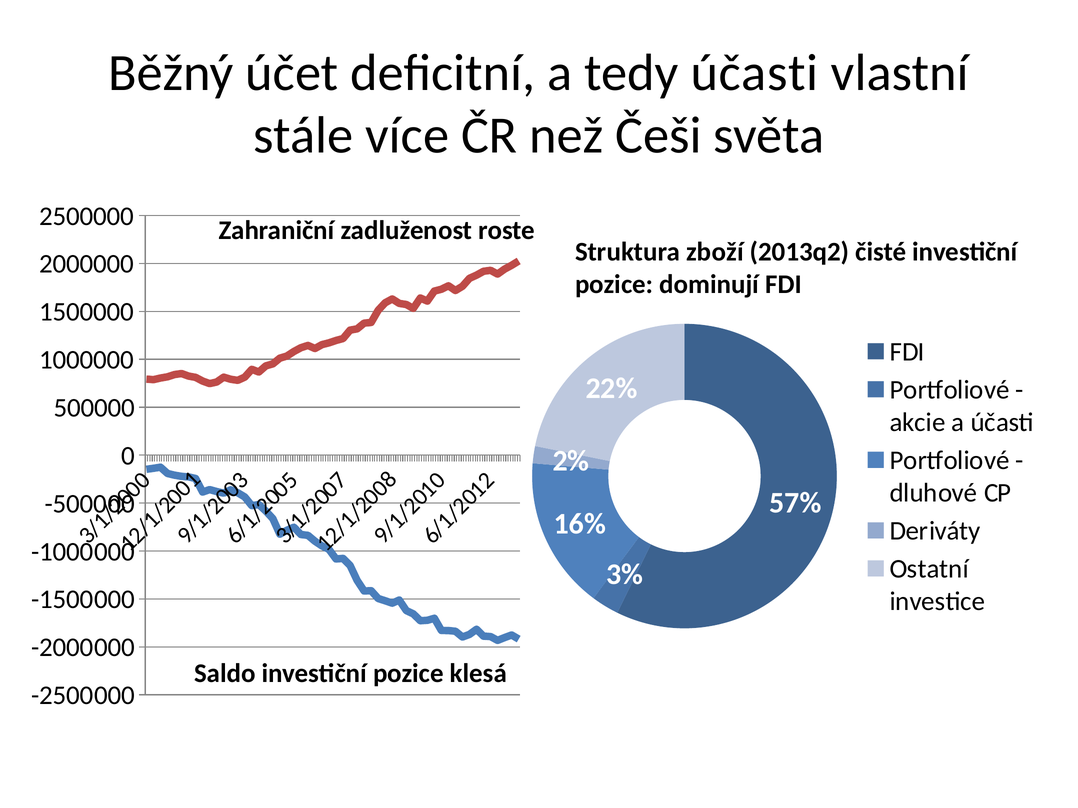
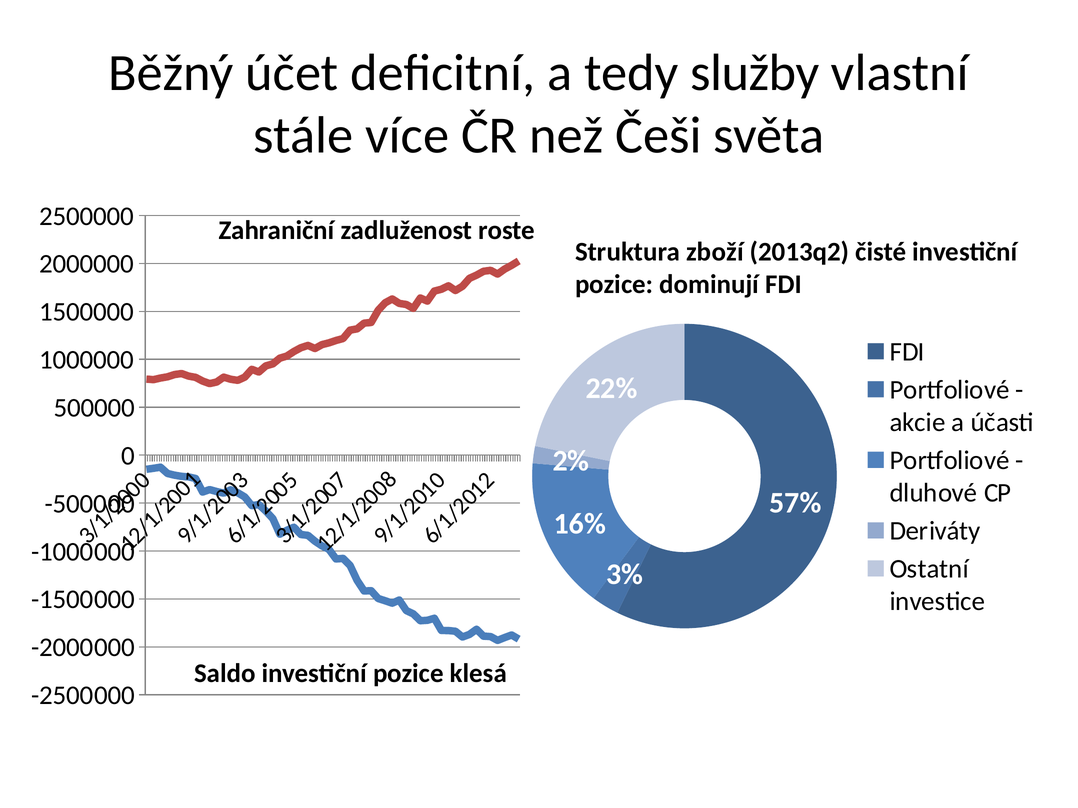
tedy účasti: účasti -> služby (755, 73)
